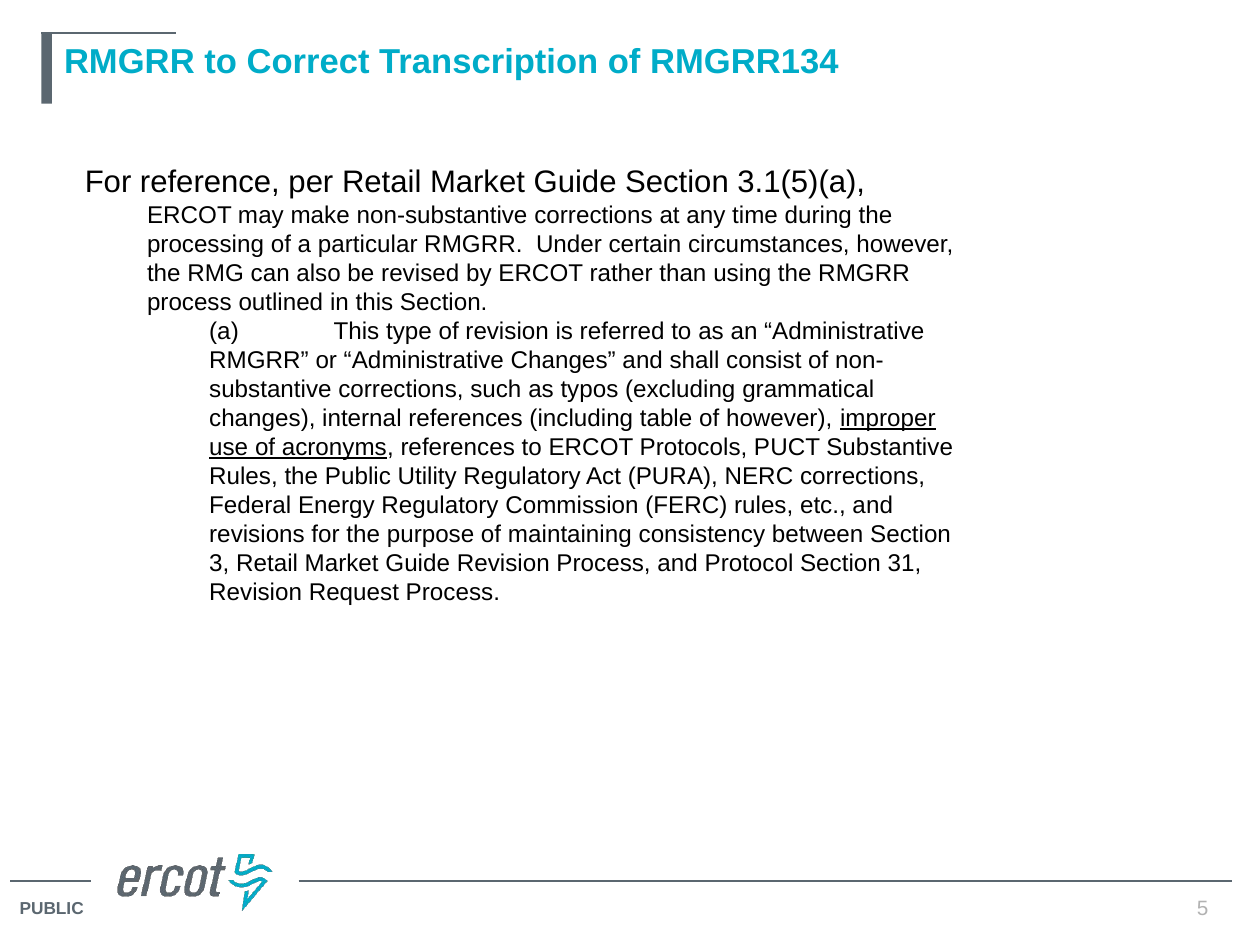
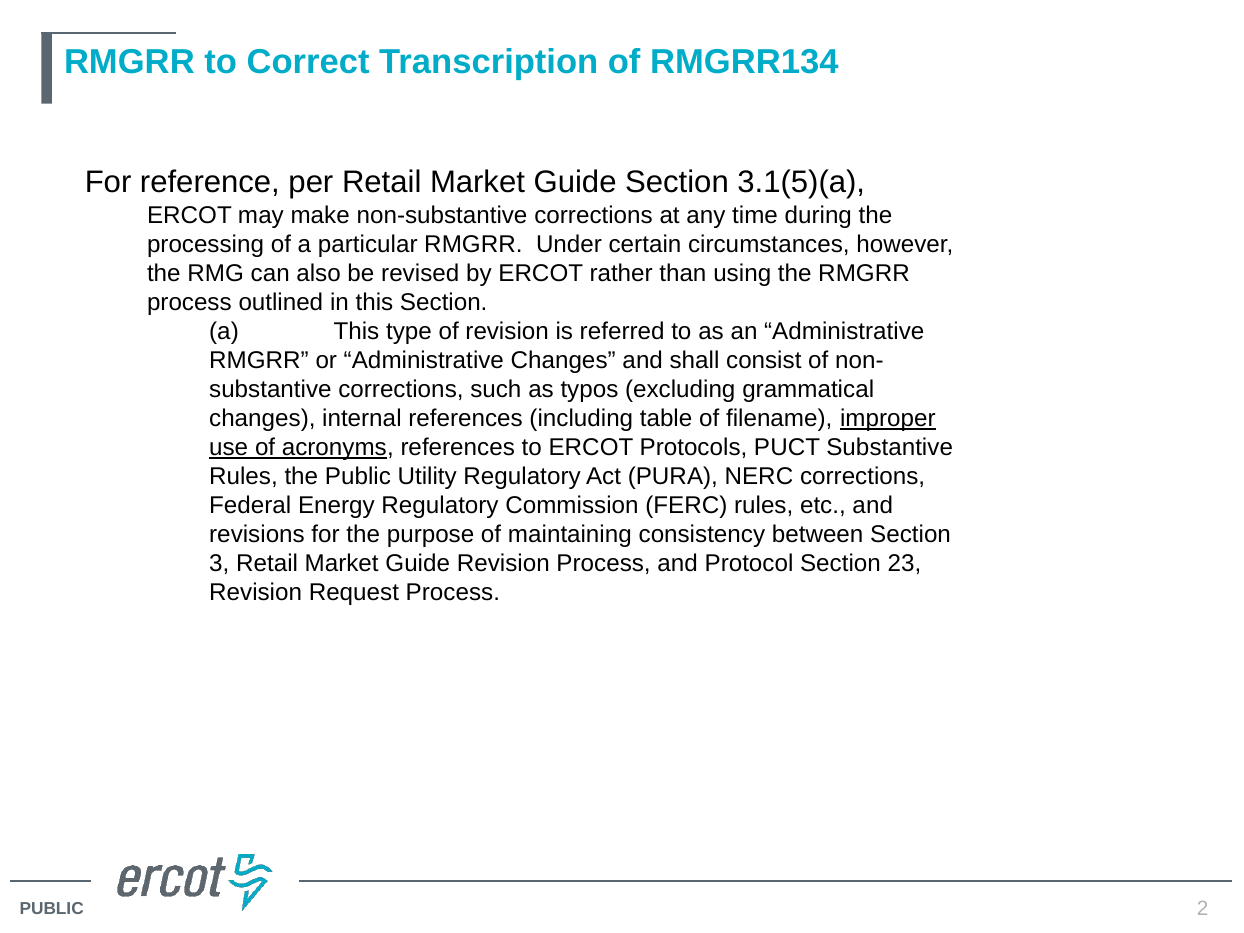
of however: however -> filename (779, 418)
31: 31 -> 23 (904, 564)
5: 5 -> 2 (1203, 908)
